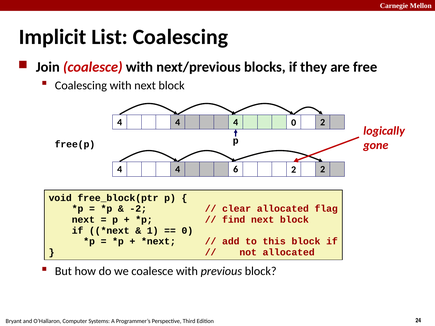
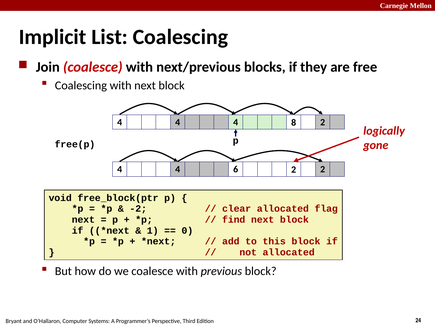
4 0: 0 -> 8 (294, 123)
